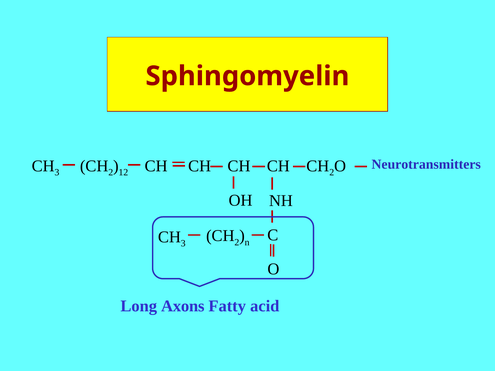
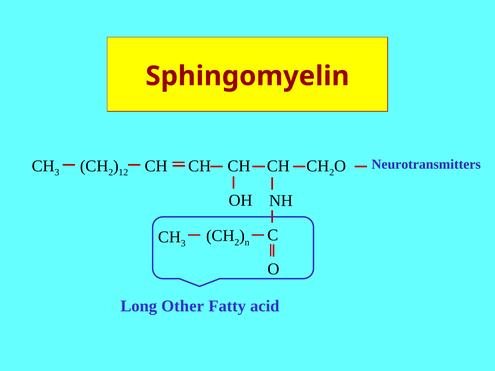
Axons: Axons -> Other (183, 306)
